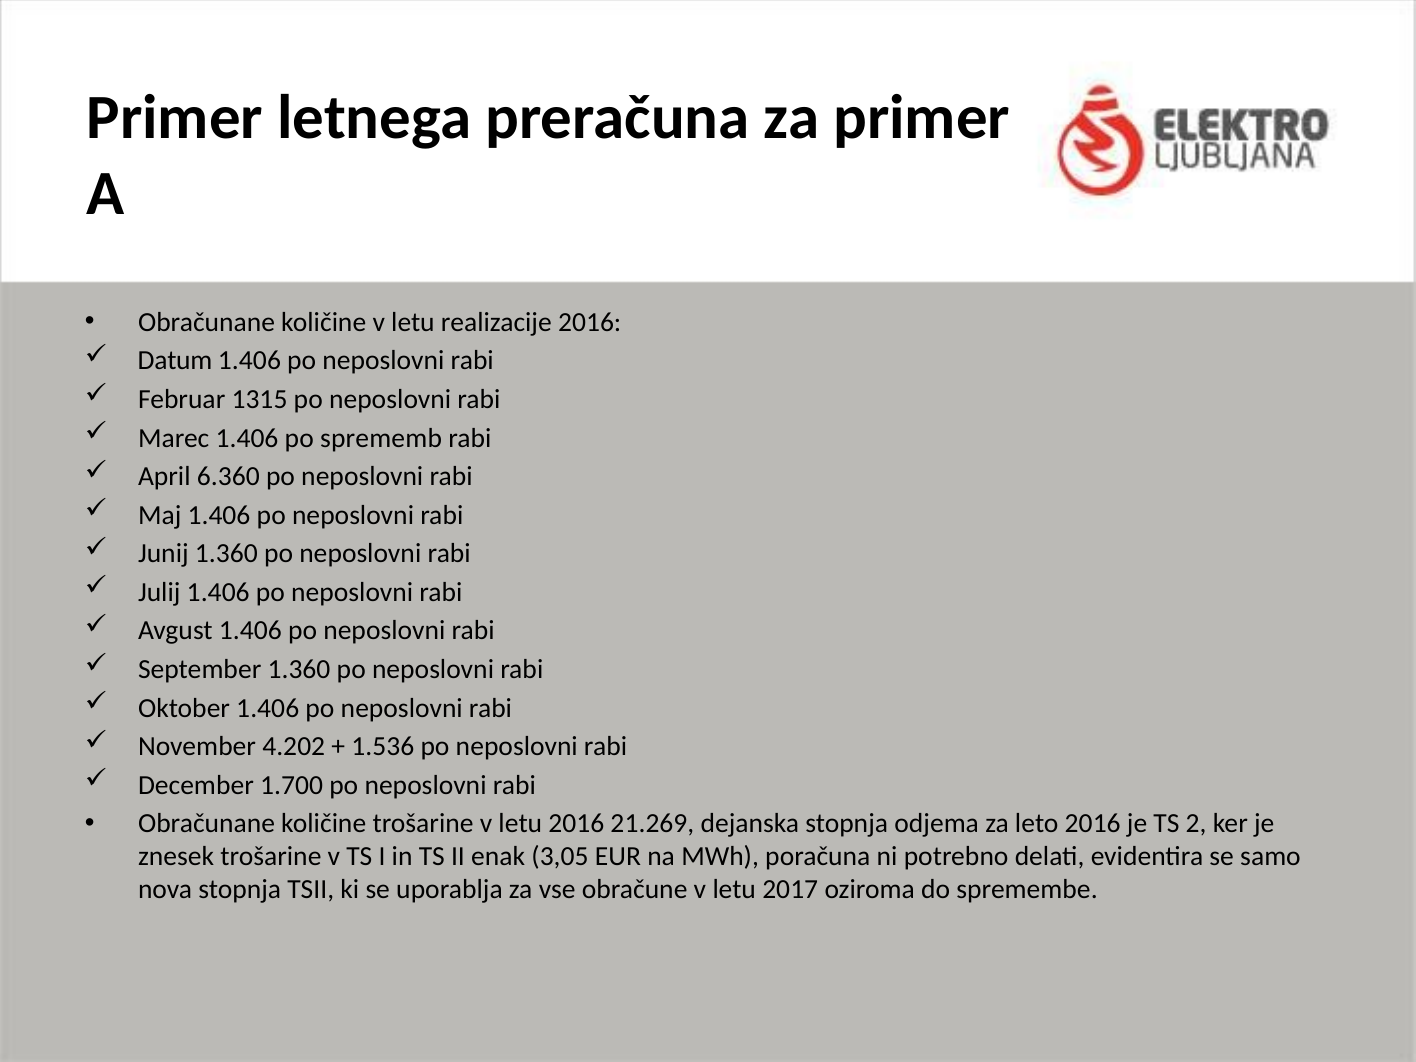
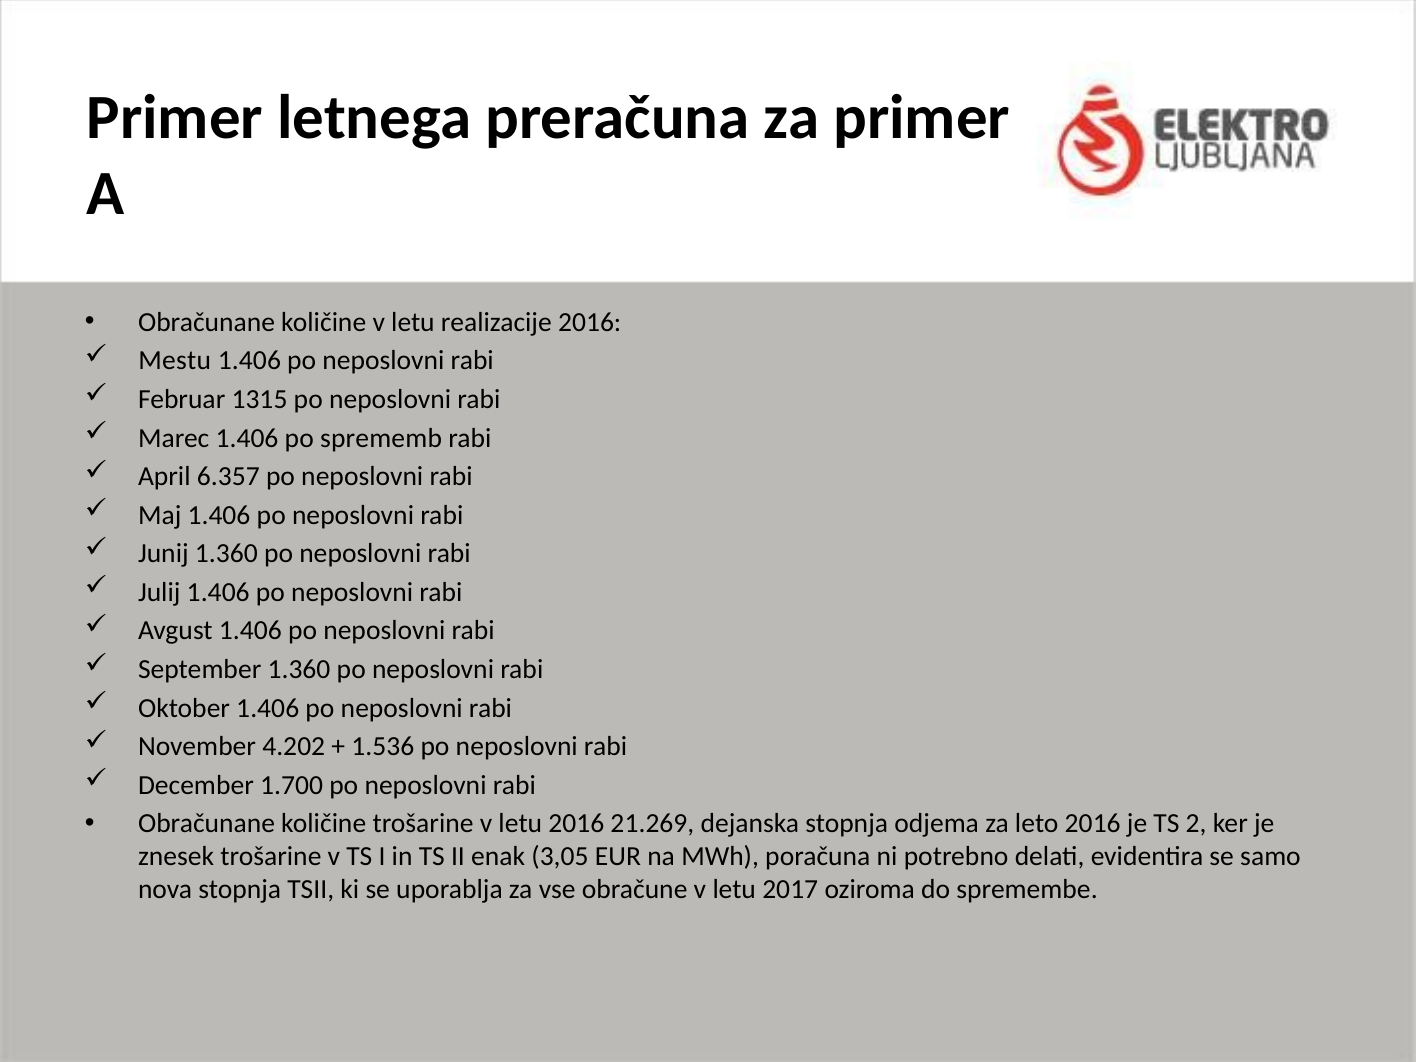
Datum: Datum -> Mestu (175, 361)
6.360: 6.360 -> 6.357 (228, 477)
